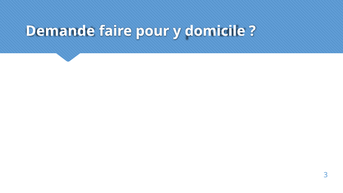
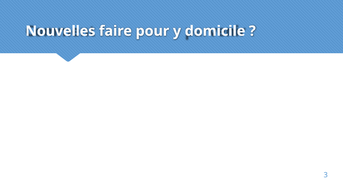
Demande: Demande -> Nouvelles (60, 31)
